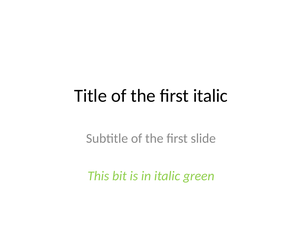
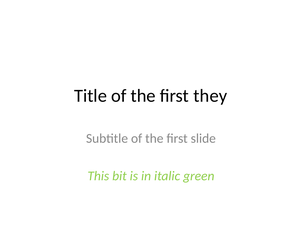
first italic: italic -> they (210, 96)
